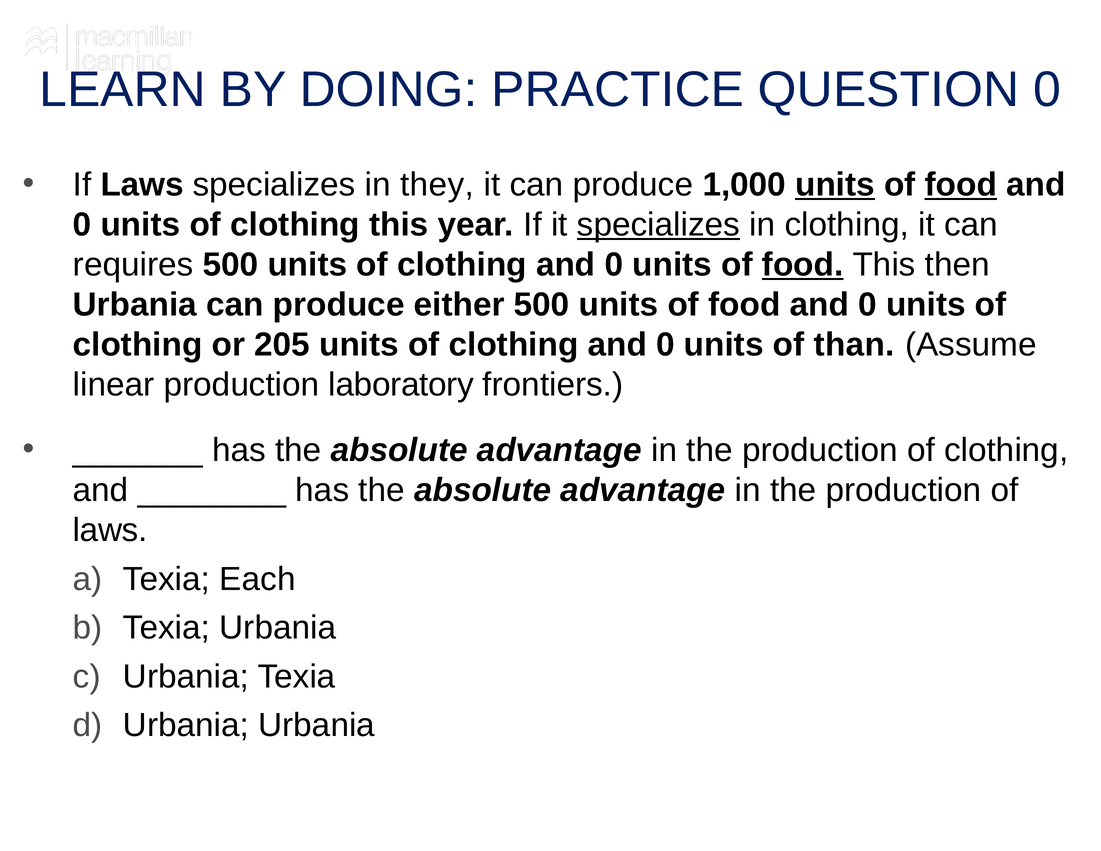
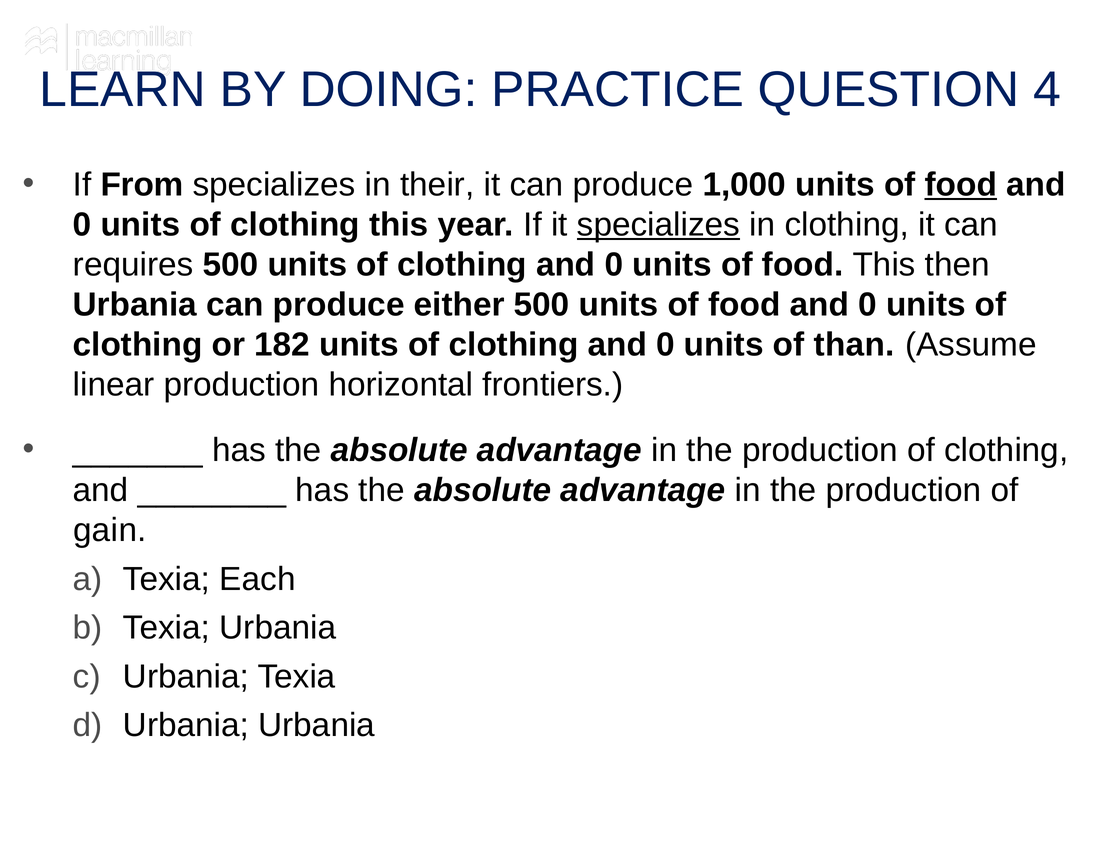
QUESTION 0: 0 -> 4 (1047, 90)
If Laws: Laws -> From (142, 185)
they: they -> their (437, 185)
units underline: present -> none (835, 185)
food underline: present -> none (803, 265)
205: 205 -> 182 (282, 345)
laboratory: laboratory -> horizontal (401, 385)
laws: laws -> gain (110, 530)
